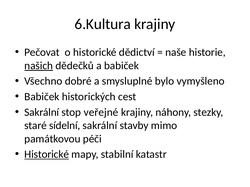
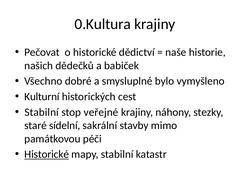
6.Kultura: 6.Kultura -> 0.Kultura (103, 24)
našich underline: present -> none (39, 66)
Babiček: Babiček -> Kulturní (42, 97)
Sakrální: Sakrální -> Stabilní (42, 112)
